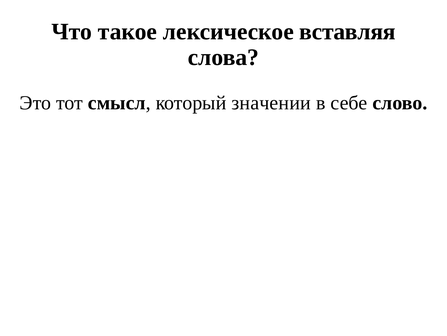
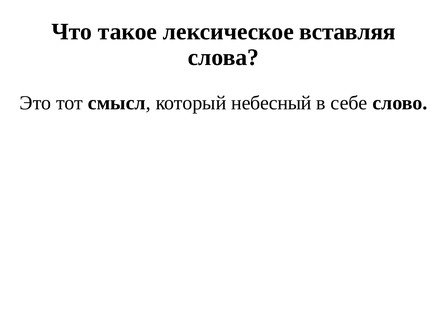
значении: значении -> небесный (271, 103)
